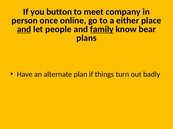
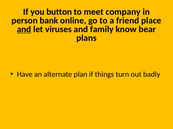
once: once -> bank (49, 21)
either: either -> friend (128, 21)
people: people -> viruses (58, 29)
family underline: present -> none (102, 29)
